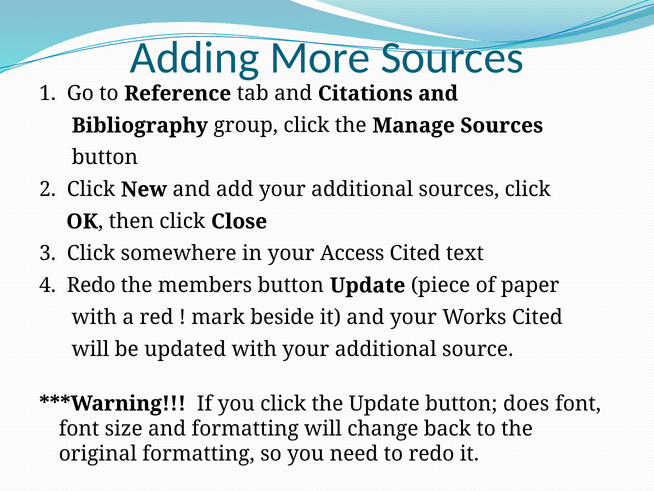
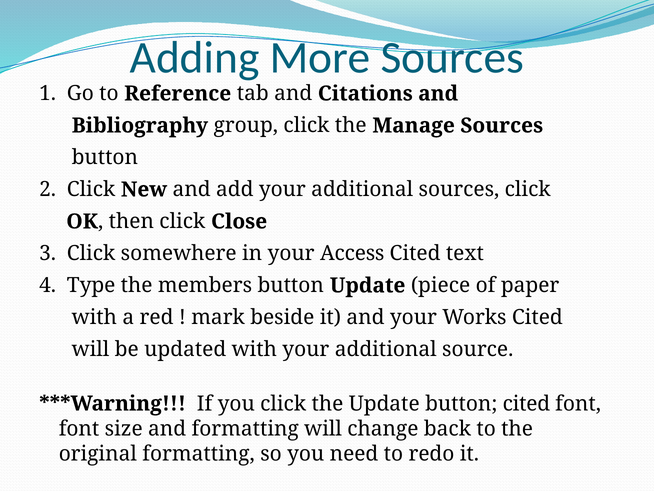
4 Redo: Redo -> Type (91, 285)
button does: does -> cited (526, 403)
